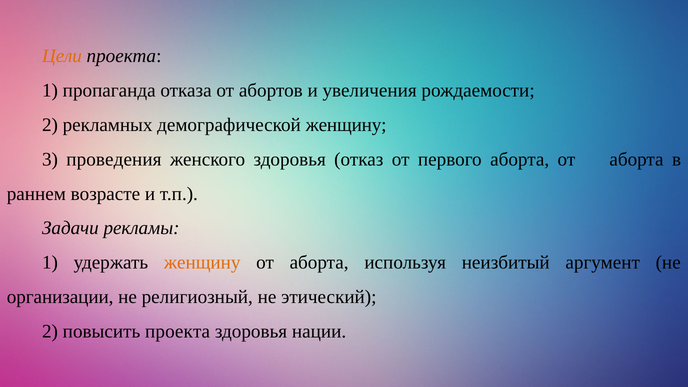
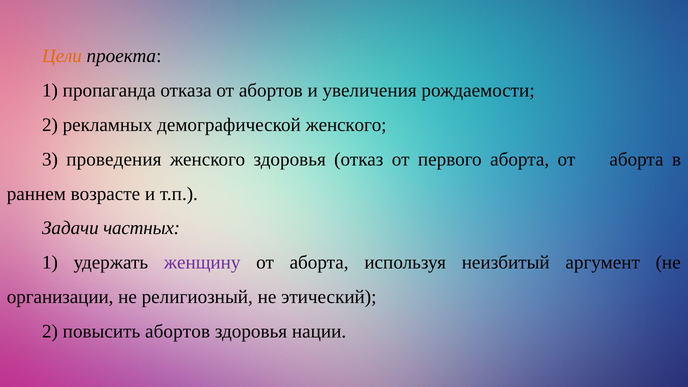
демографической женщину: женщину -> женского (346, 125)
рекламы: рекламы -> частных (142, 228)
женщину colour: orange -> purple (202, 262)
повысить проекта: проекта -> абортов (178, 331)
